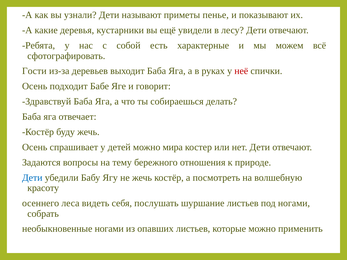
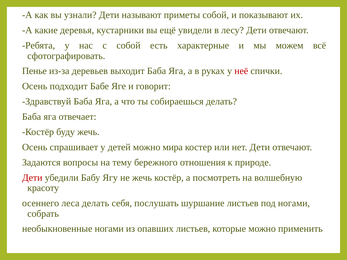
приметы пенье: пенье -> собой (216, 15)
Гости: Гости -> Пенье (34, 71)
Дети colour: blue -> red (32, 178)
леса видеть: видеть -> делать (96, 203)
